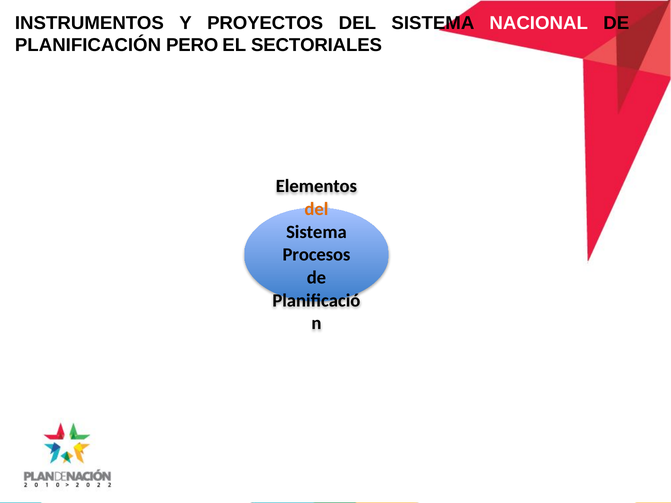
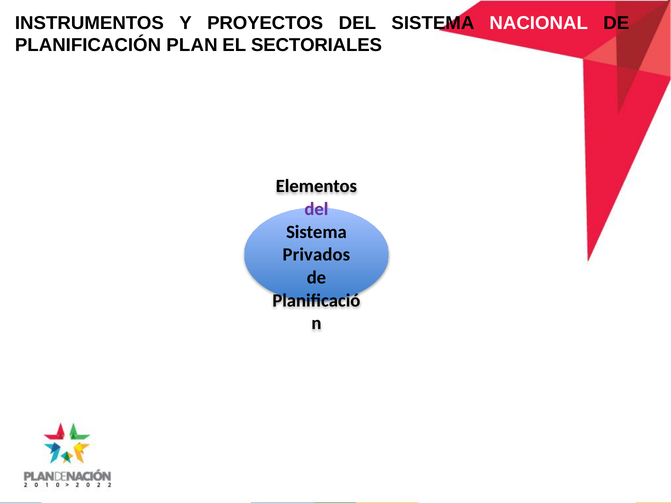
PERO: PERO -> PLAN (192, 45)
del colour: orange -> purple (316, 209)
Procesos: Procesos -> Privados (316, 255)
